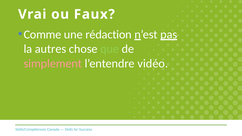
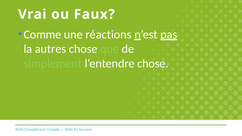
rédaction: rédaction -> réactions (108, 34)
simplement colour: pink -> light green (53, 64)
l’entendre vidéo: vidéo -> chose (153, 64)
